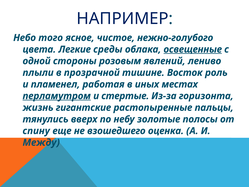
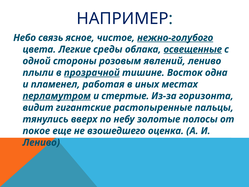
того: того -> связь (51, 38)
нежно-голубого underline: none -> present (175, 38)
прозрачной underline: none -> present (92, 73)
роль: роль -> одна (216, 73)
жизнь: жизнь -> видит (38, 107)
спину: спину -> покое (36, 131)
Между: Между -> Лениво (41, 142)
